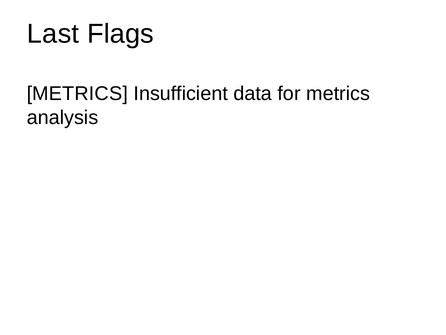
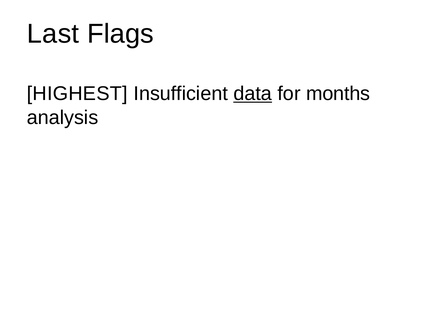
METRICS: METRICS -> HIGHEST (77, 94)
data underline: none -> present (253, 94)
for metrics: metrics -> months (338, 94)
